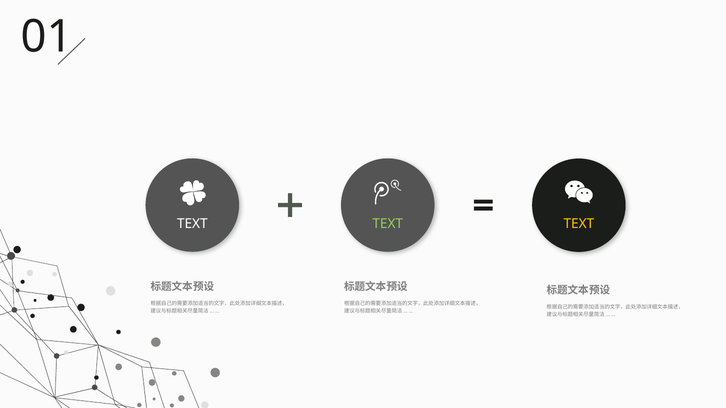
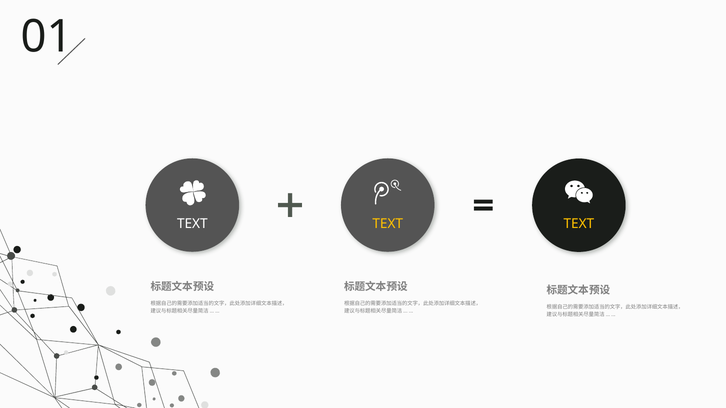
TEXT colour: light green -> yellow (388, 224)
